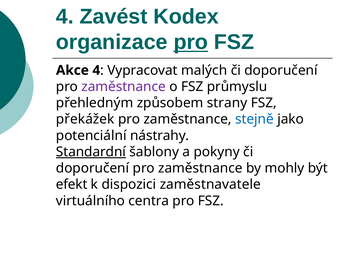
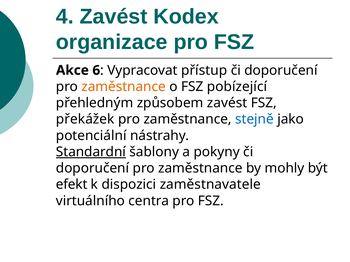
pro underline: present -> none (191, 42)
Akce 4: 4 -> 6 (96, 70)
malých: malých -> přístup (204, 70)
zaměstnance colour: purple -> orange (124, 87)
průmyslu: průmyslu -> pobízející (237, 87)
způsobem strany: strany -> zavést (227, 103)
